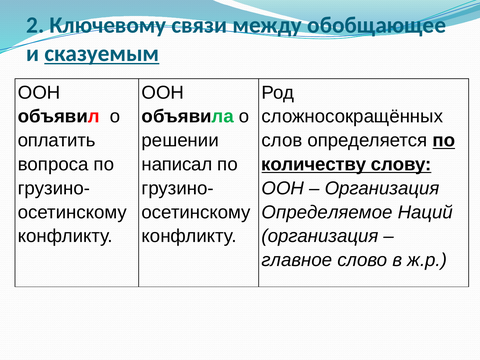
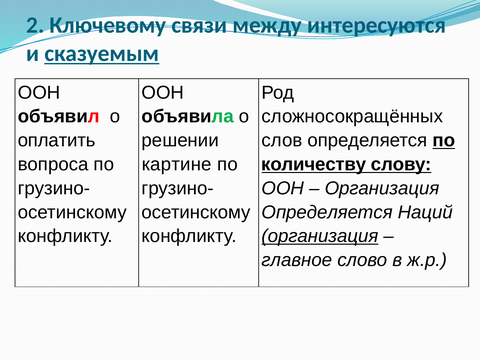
обобщающее: обобщающее -> интересуются (377, 25)
написал: написал -> картине (177, 164)
Определяемое: Определяемое -> Определяется (327, 212)
организация underline: none -> present (320, 236)
